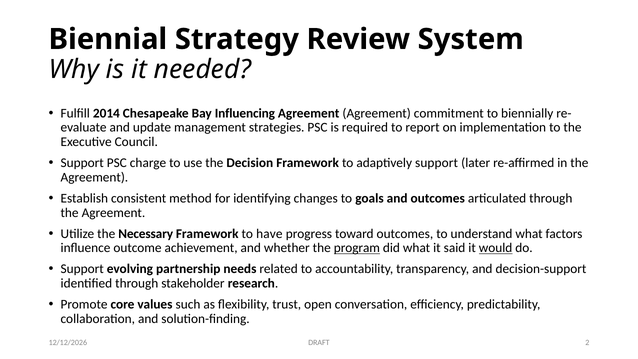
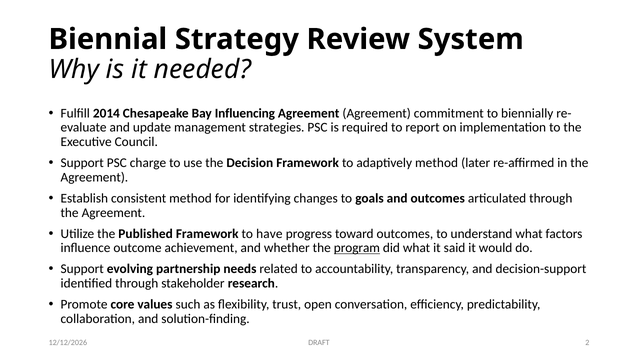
adaptively support: support -> method (437, 163)
Necessary: Necessary -> Published (146, 234)
would underline: present -> none (496, 248)
